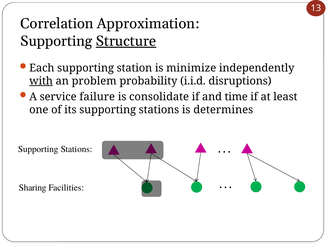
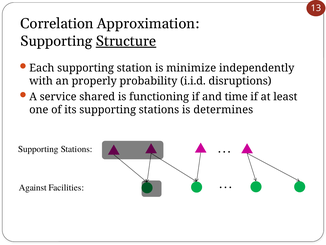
with underline: present -> none (41, 81)
problem: problem -> properly (94, 81)
failure: failure -> shared (97, 97)
consolidate: consolidate -> functioning (159, 97)
Sharing: Sharing -> Against (33, 187)
